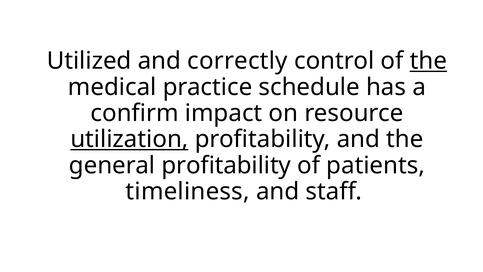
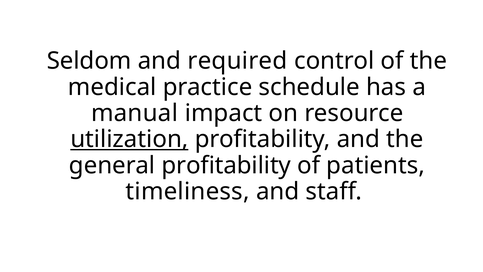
Utilized: Utilized -> Seldom (89, 61)
correctly: correctly -> required (237, 61)
the underline: present -> none (428, 61)
confirm: confirm -> manual (134, 113)
